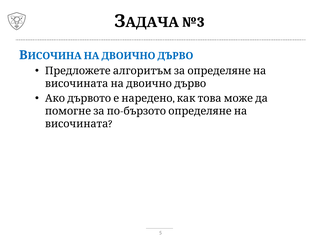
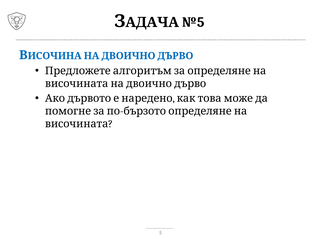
№3: №3 -> №5 (193, 22)
